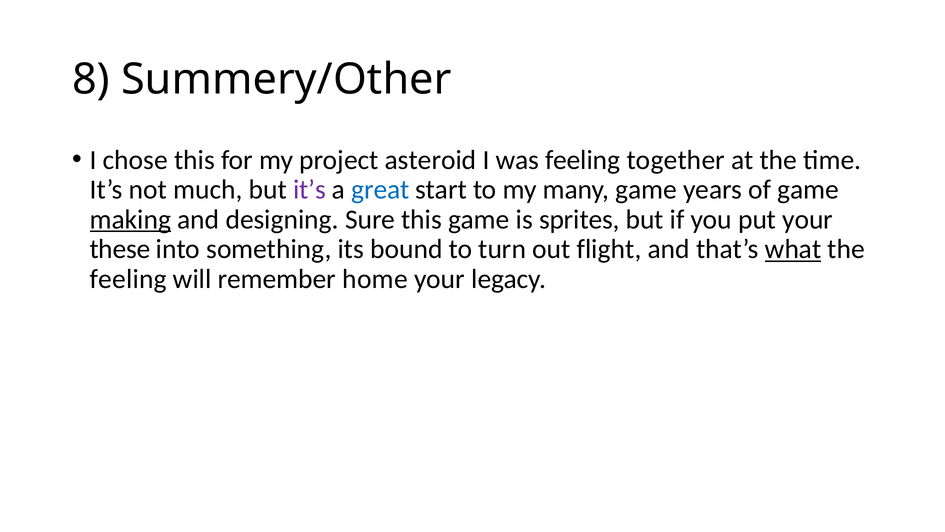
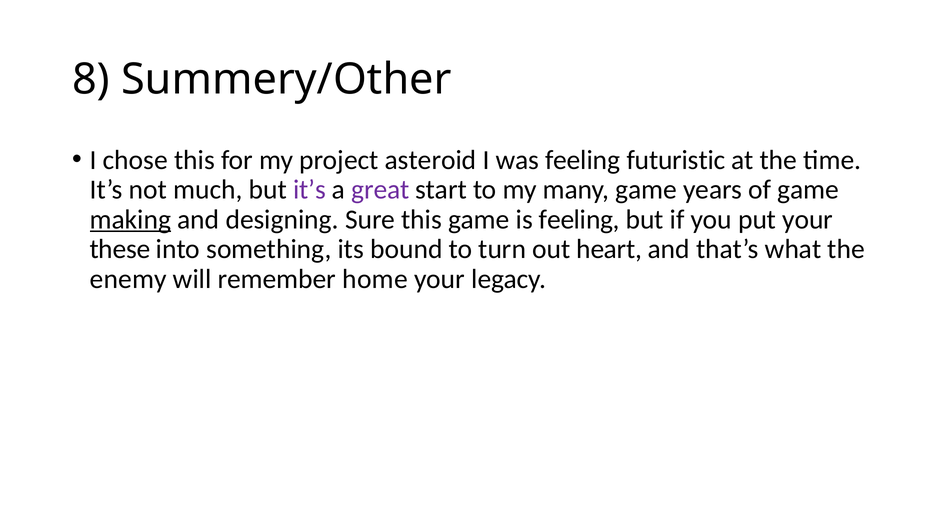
together: together -> futuristic (676, 160)
great colour: blue -> purple (380, 190)
is sprites: sprites -> feeling (579, 219)
flight: flight -> heart (609, 249)
what underline: present -> none (793, 249)
feeling: feeling -> enemy (128, 279)
